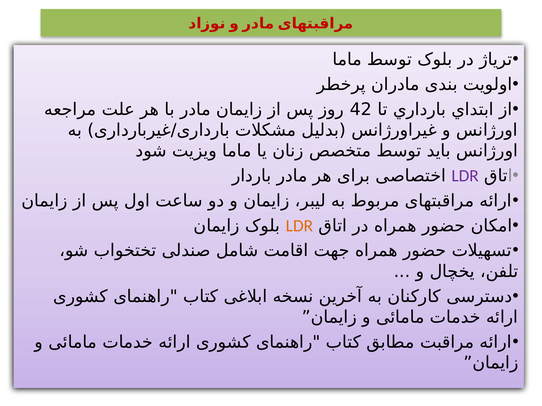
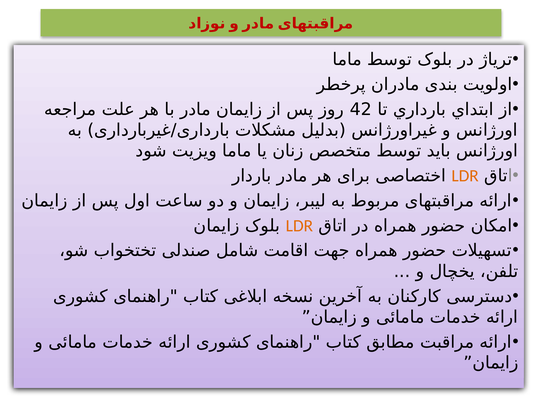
LDR colour: purple -> orange (465, 176)
